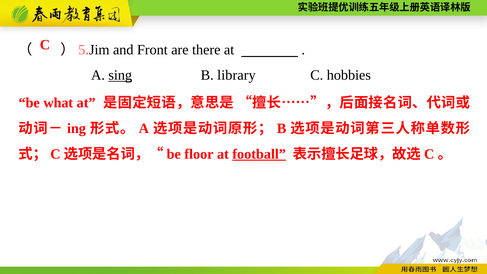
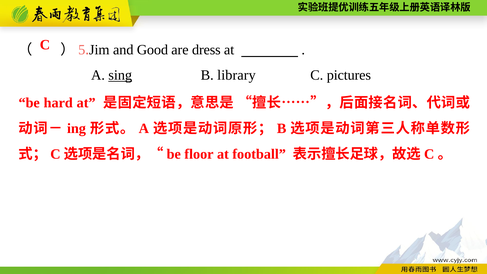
Front: Front -> Good (152, 50)
there: there -> dress (206, 50)
hobbies: hobbies -> pictures (349, 75)
what: what -> hard (58, 103)
football underline: present -> none (259, 154)
